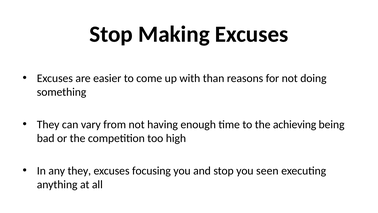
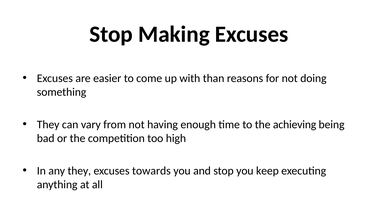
focusing: focusing -> towards (151, 171)
seen: seen -> keep (267, 171)
